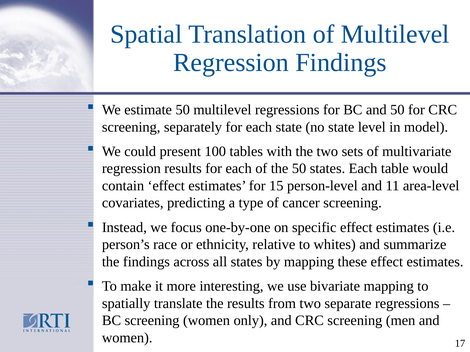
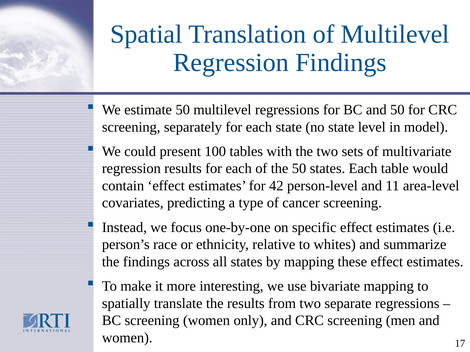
15: 15 -> 42 (276, 186)
